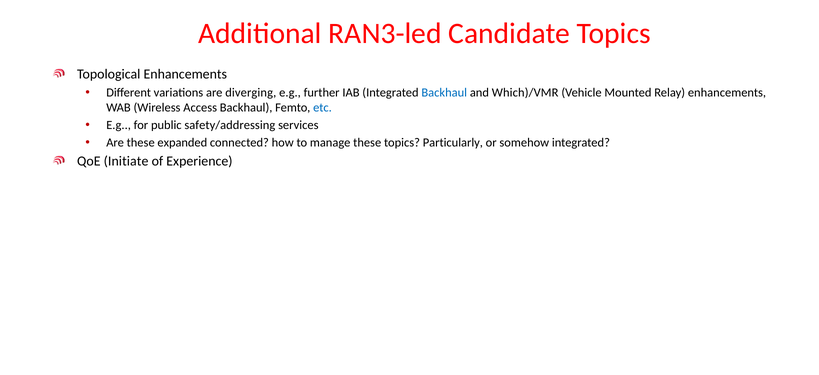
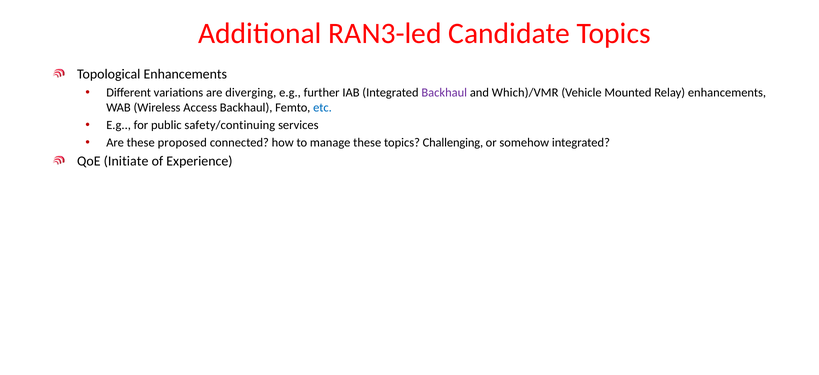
Backhaul colour: blue -> purple (444, 92)
safety/addressing: safety/addressing -> safety/continuing (230, 125)
expanded: expanded -> proposed (182, 142)
Particularly: Particularly -> Challenging (453, 142)
